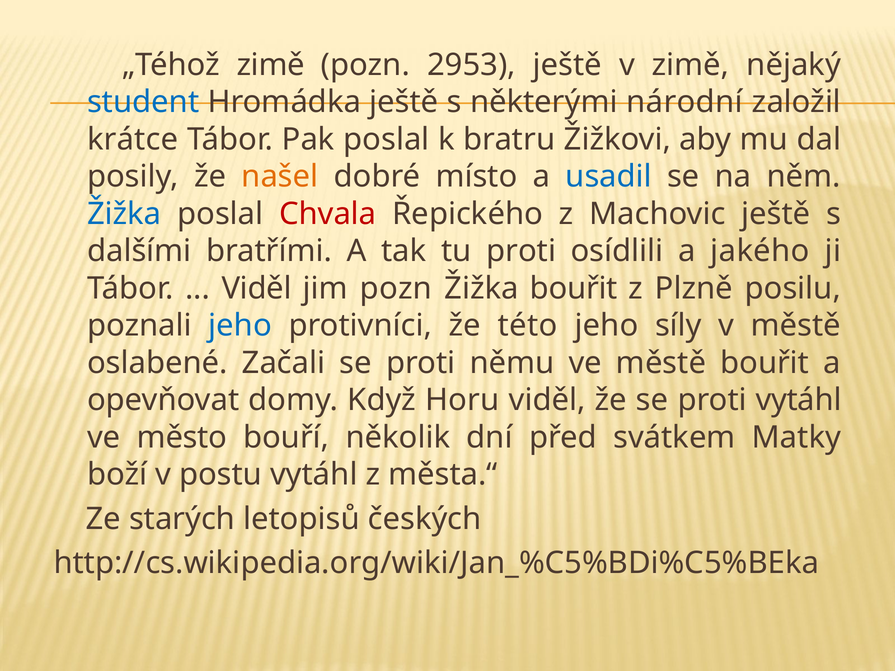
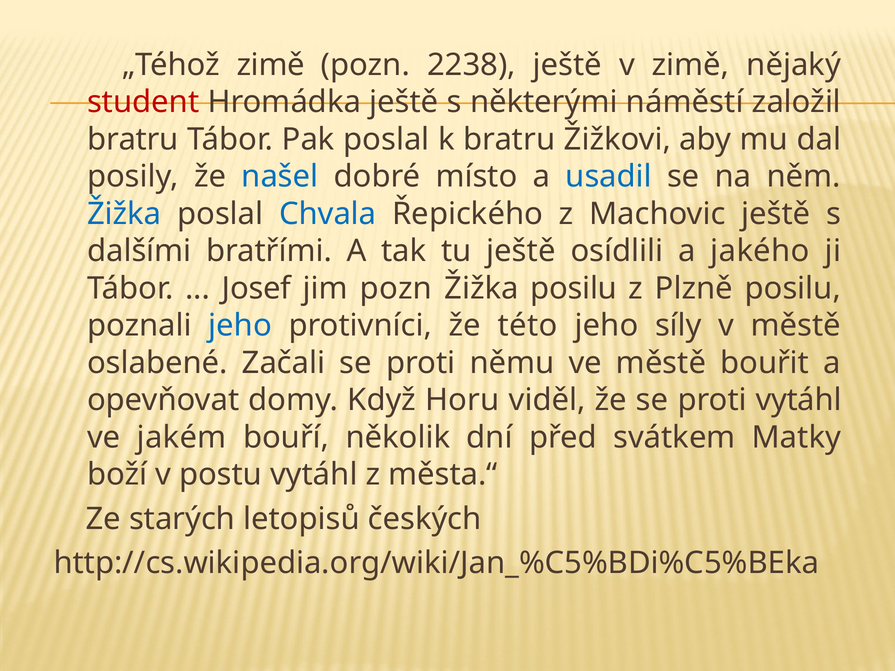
2953: 2953 -> 2238 (471, 65)
student colour: blue -> red (143, 102)
národní: národní -> náměstí (685, 102)
krátce: krátce -> bratru (133, 139)
našel colour: orange -> blue (280, 177)
Chvala colour: red -> blue (328, 214)
tu proti: proti -> ještě (521, 251)
Viděl: Viděl -> Josef (257, 289)
Žižka bouřit: bouřit -> posilu (574, 289)
město: město -> jakém (182, 438)
